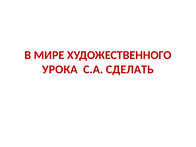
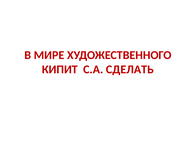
УРОКА: УРОКА -> КИПИТ (60, 69)
